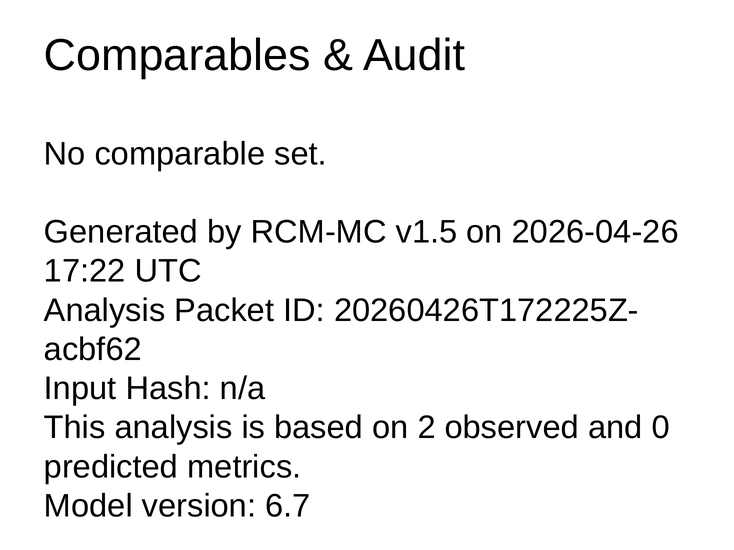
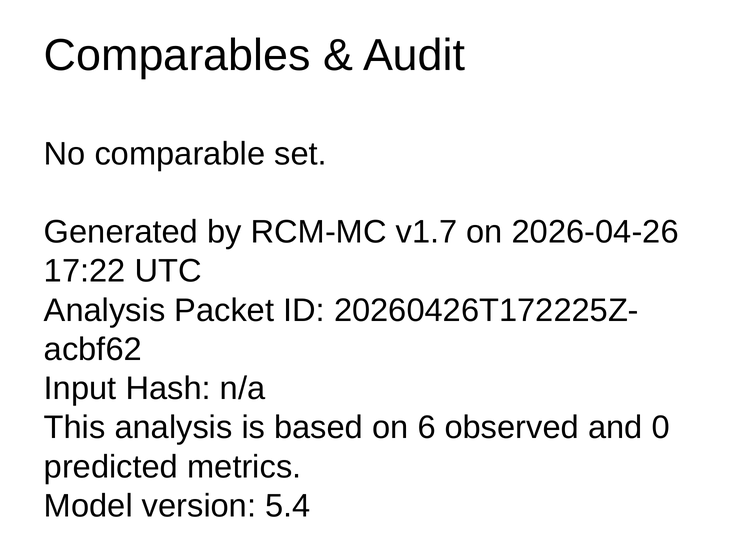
v1.5: v1.5 -> v1.7 (427, 232)
2: 2 -> 6 (427, 428)
6.7: 6.7 -> 5.4 (288, 506)
